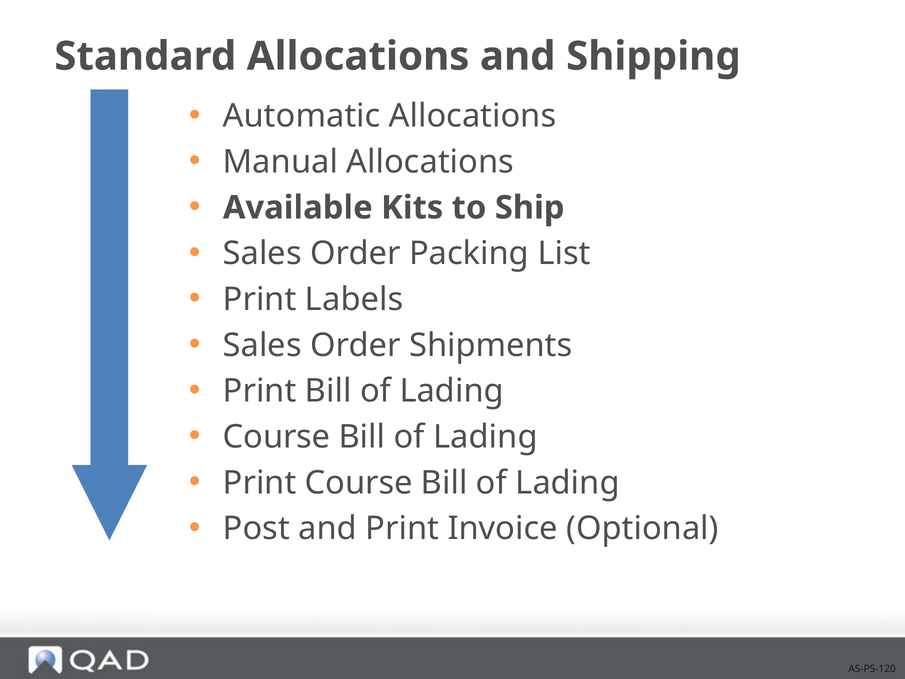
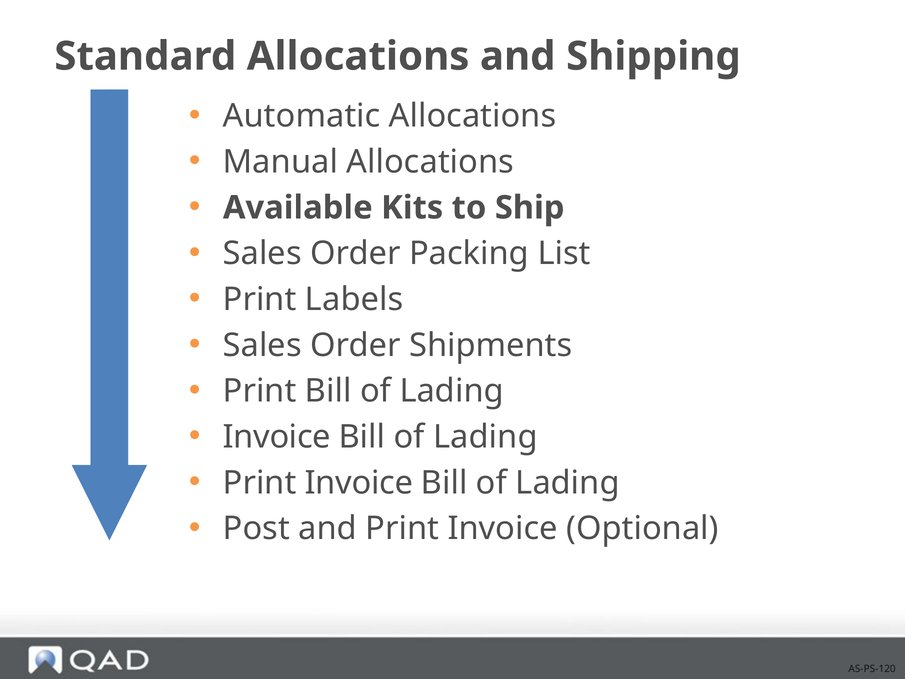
Course: Course -> Invoice (277, 437)
Course: Course -> Invoice (359, 483)
